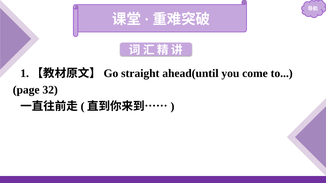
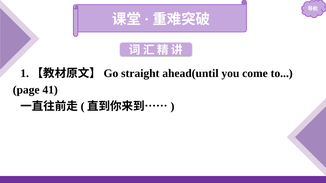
32: 32 -> 41 (50, 90)
